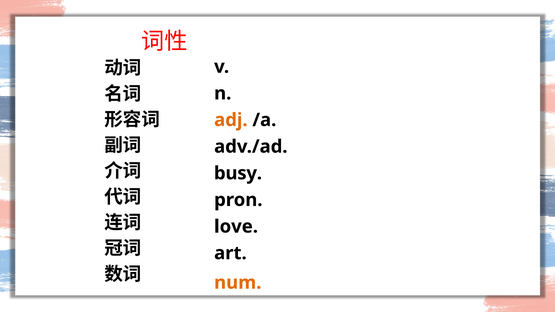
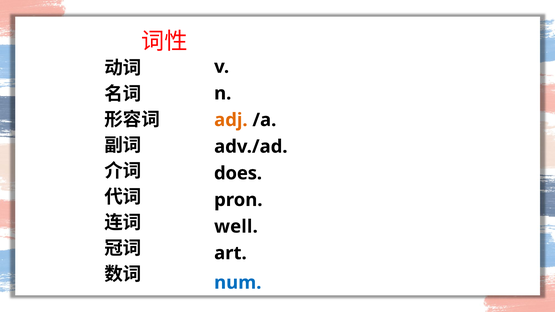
busy: busy -> does (238, 173)
love: love -> well (236, 227)
num colour: orange -> blue (238, 283)
